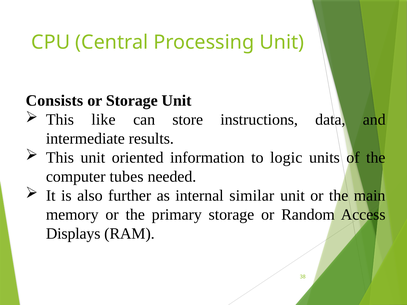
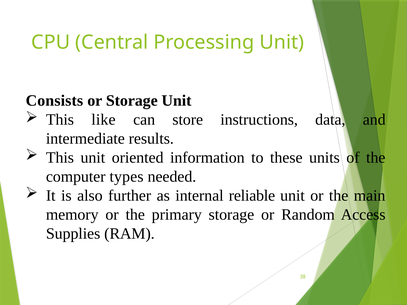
logic: logic -> these (286, 158)
tubes: tubes -> types (127, 177)
similar: similar -> reliable (252, 196)
Displays: Displays -> Supplies (73, 234)
